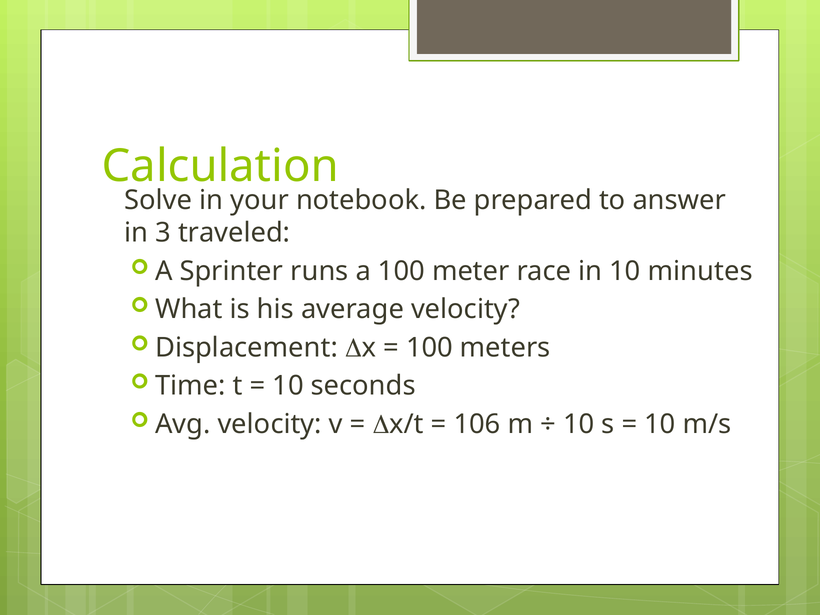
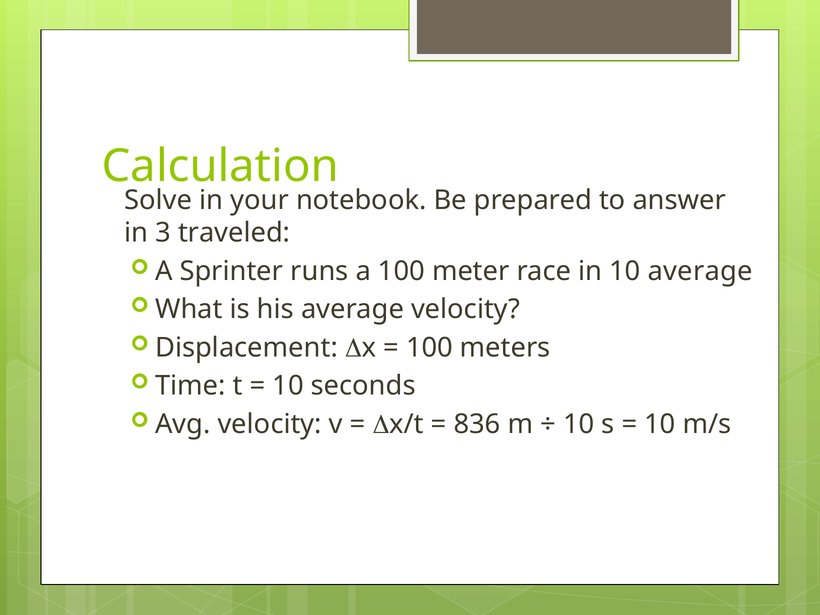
10 minutes: minutes -> average (700, 271)
106: 106 -> 836 (477, 424)
